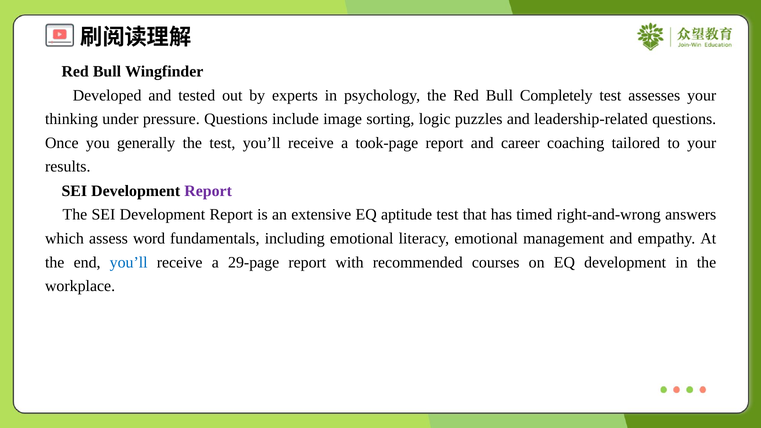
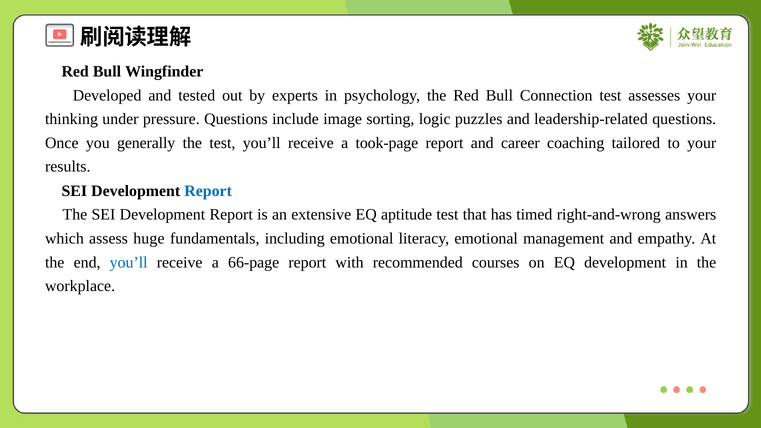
Completely: Completely -> Connection (556, 95)
Report colour: purple -> blue (208, 191)
word: word -> huge (149, 239)
29-page: 29-page -> 66-page (254, 262)
